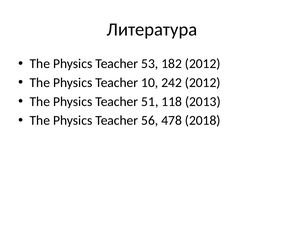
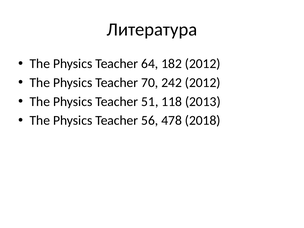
53: 53 -> 64 (150, 64)
10: 10 -> 70 (150, 83)
